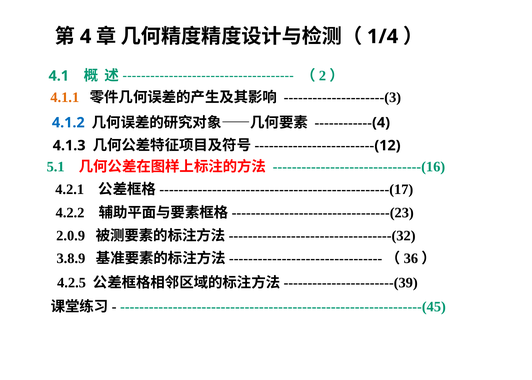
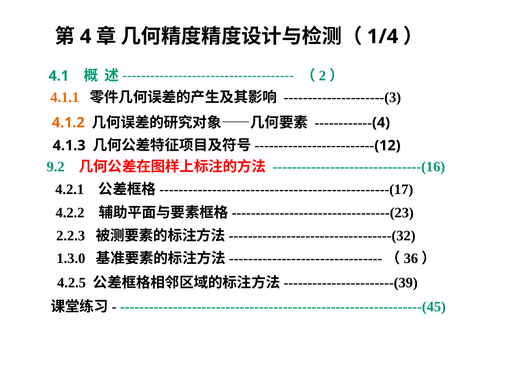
4.1.2 colour: blue -> orange (68, 123)
5.1: 5.1 -> 9.2 (56, 167)
2.0.9: 2.0.9 -> 2.2.3 (71, 236)
3.8.9: 3.8.9 -> 1.3.0 (71, 258)
